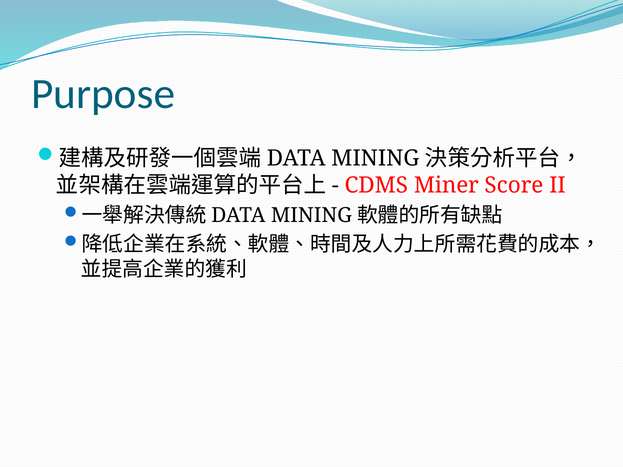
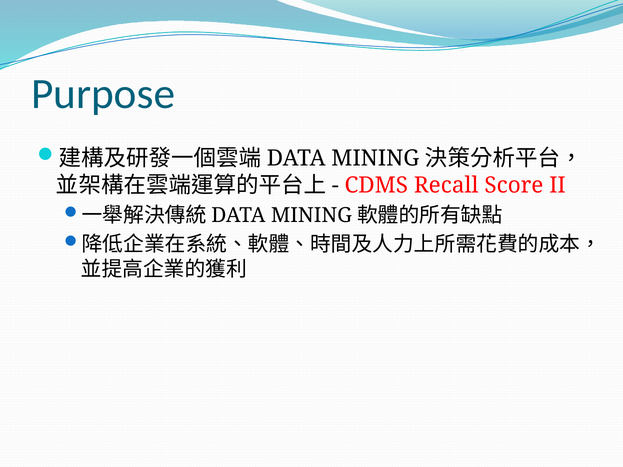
Miner: Miner -> Recall (446, 186)
